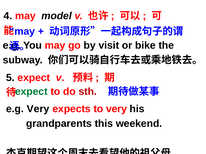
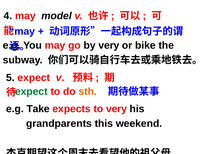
by visit: visit -> very (109, 45)
sth colour: red -> orange (88, 92)
e.g Very: Very -> Take (38, 109)
